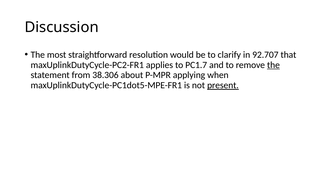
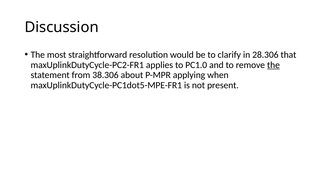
92.707: 92.707 -> 28.306 (265, 55)
PC1.7: PC1.7 -> PC1.0 (196, 65)
present underline: present -> none (223, 85)
